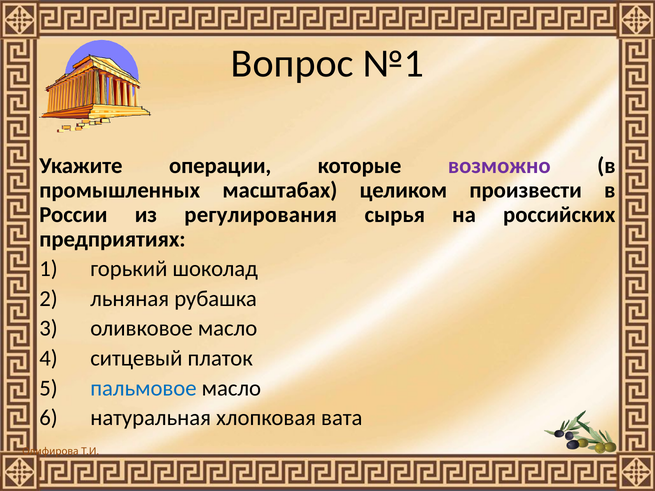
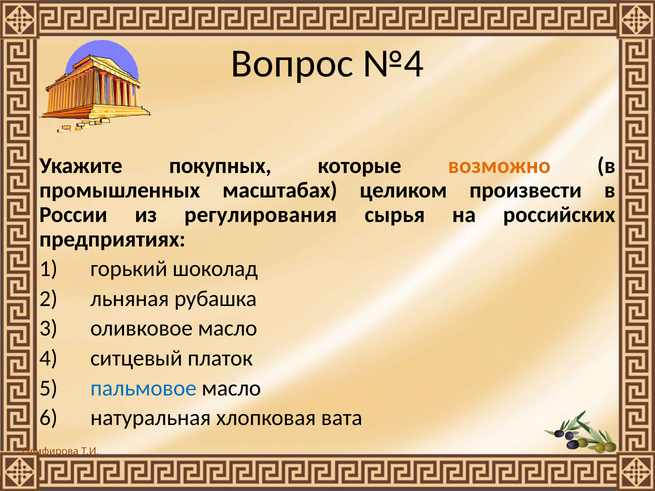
№1: №1 -> №4 (393, 63)
операции: операции -> покупных (220, 166)
возможно colour: purple -> orange (499, 166)
